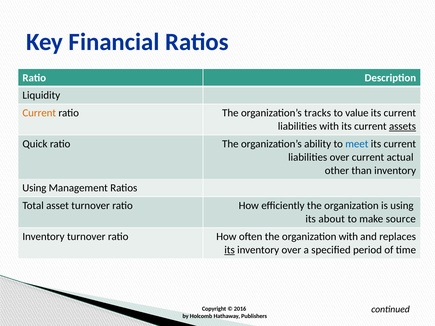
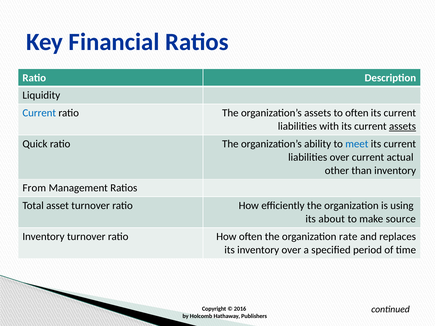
Current colour: orange -> blue (39, 113)
organization’s tracks: tracks -> assets (318, 113)
to value: value -> often (357, 113)
Using: Using -> From (34, 188)
organization with: with -> rate (348, 237)
its underline: present -> none (230, 250)
